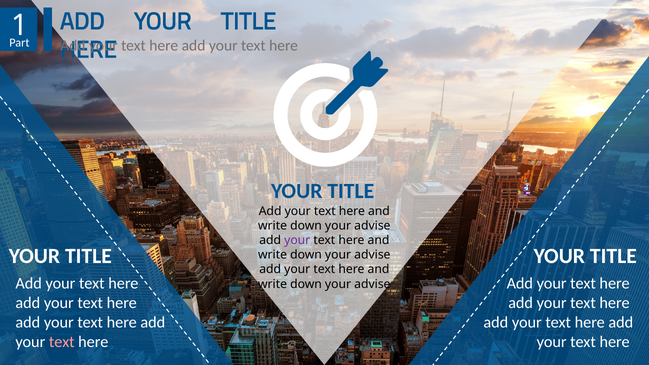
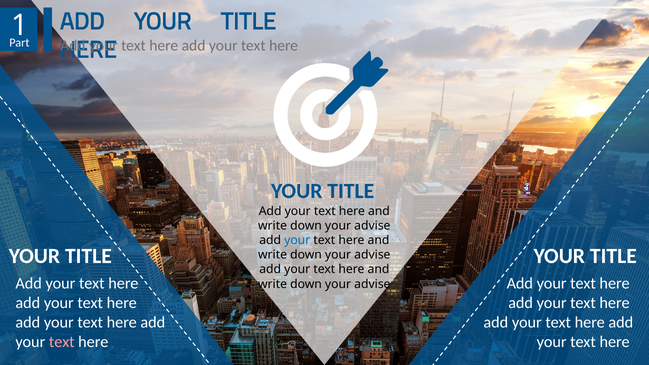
your colour: purple -> blue (297, 240)
